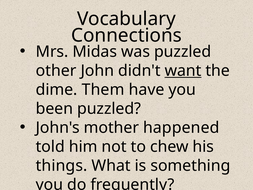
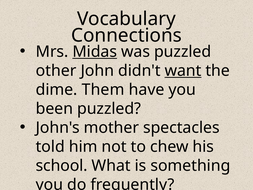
Midas underline: none -> present (95, 52)
happened: happened -> spectacles (181, 127)
things: things -> school (62, 165)
